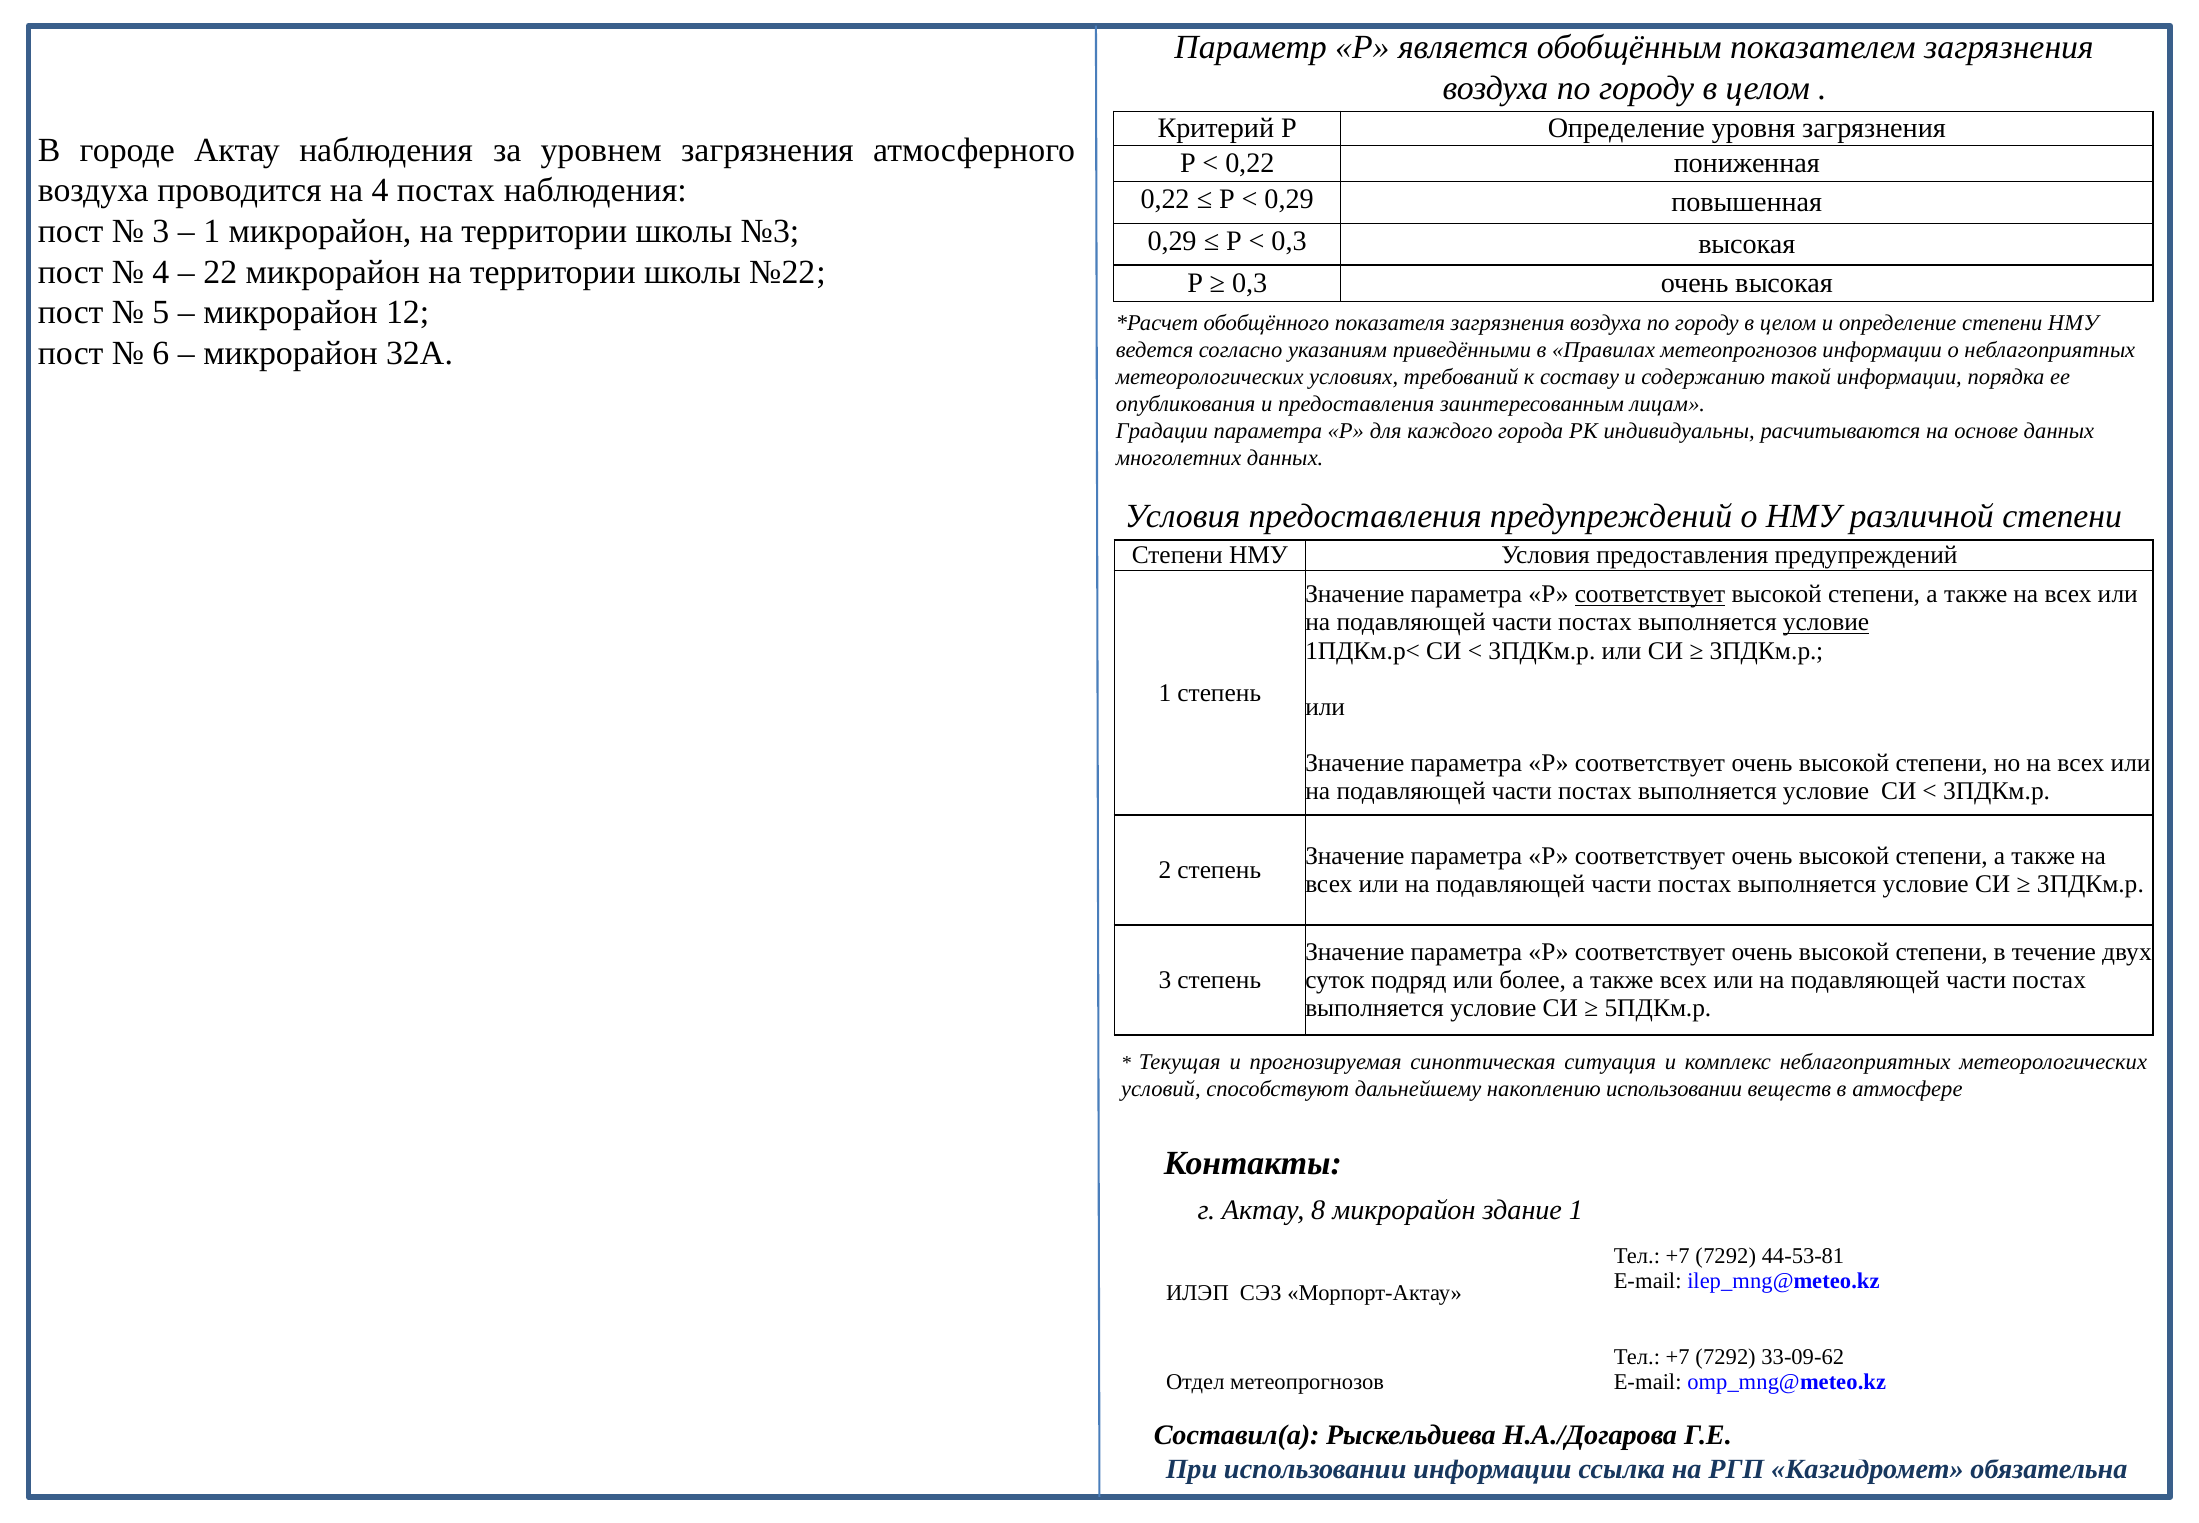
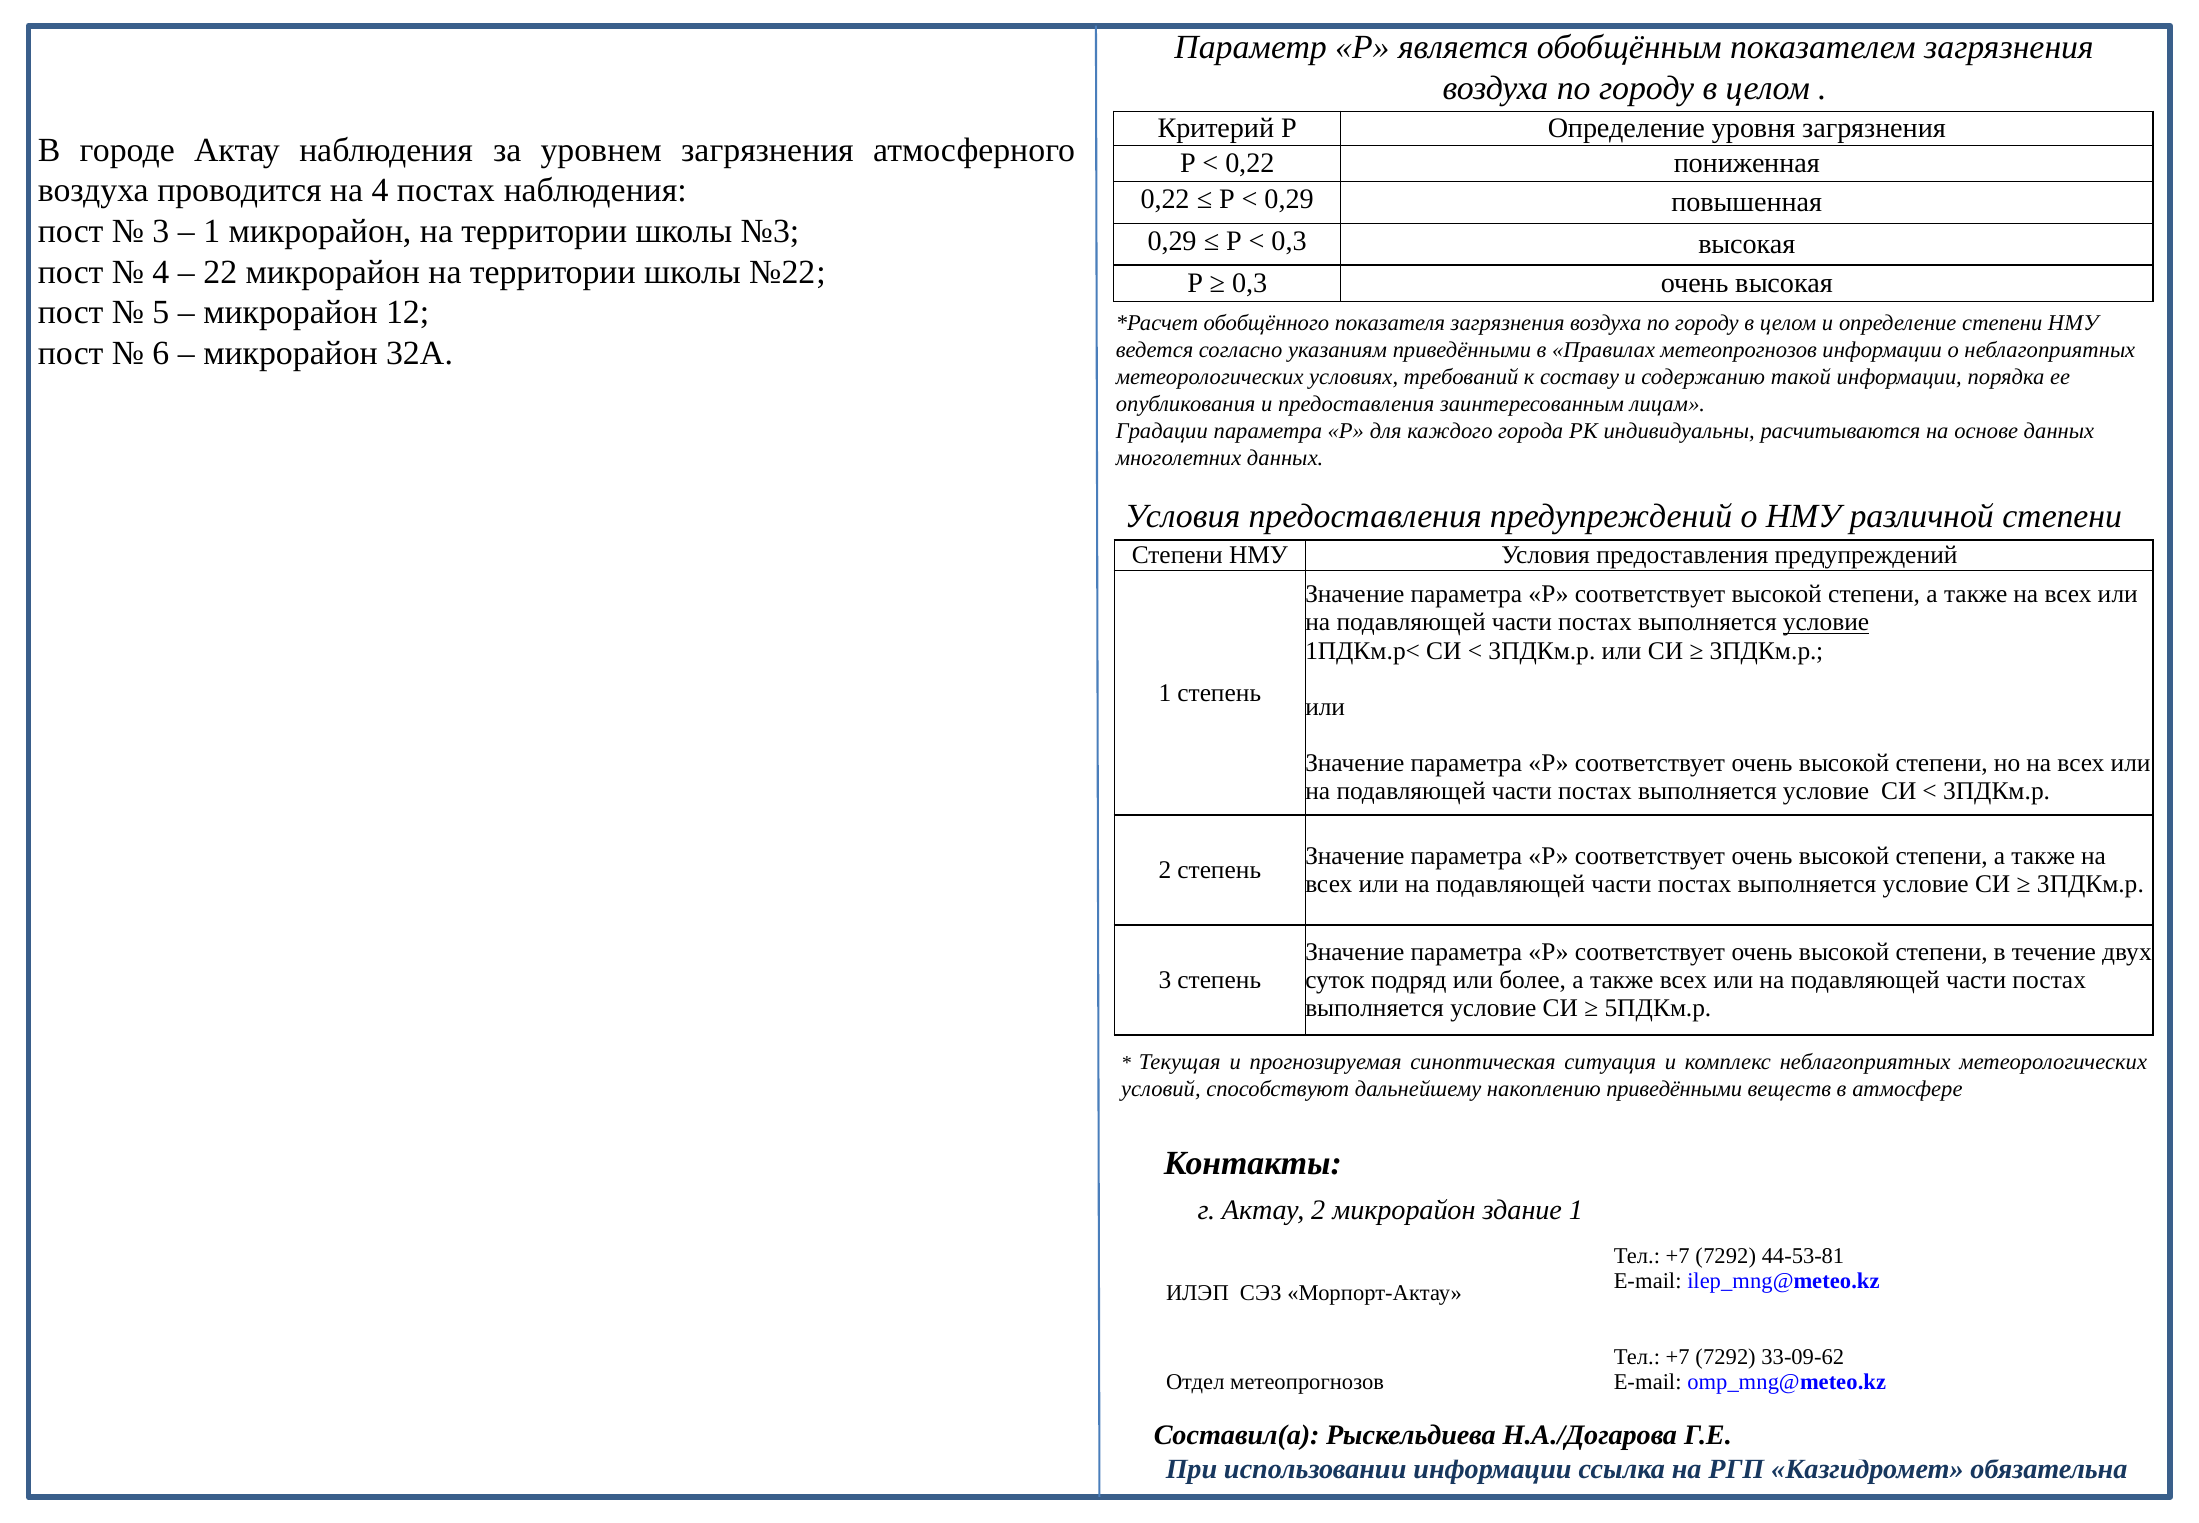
соответствует underline: present -> none (1650, 594)
накоплению использовании: использовании -> приведёнными (1674, 1089)
Актау 8: 8 -> 2 (1318, 1210)
